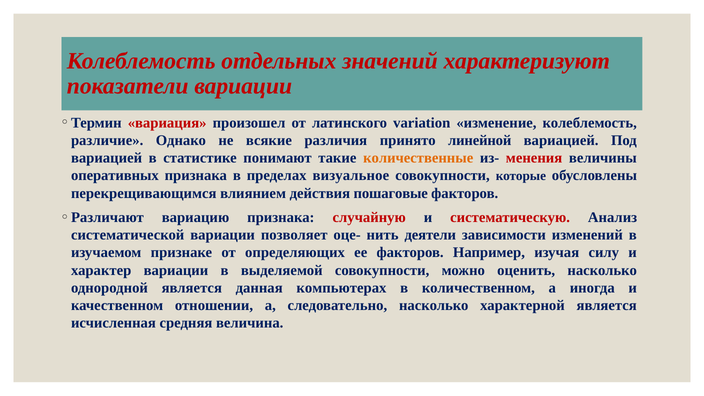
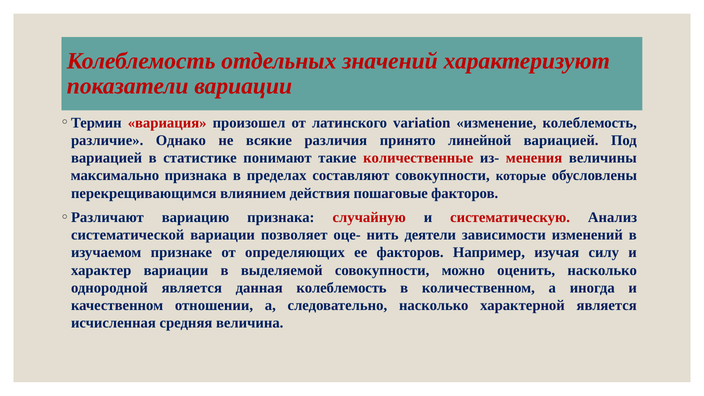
количественные colour: orange -> red (418, 158)
оперативных: оперативных -> максимально (115, 176)
визуальное: визуальное -> составляют (351, 176)
данная компьютерах: компьютерах -> колеблемость (342, 288)
